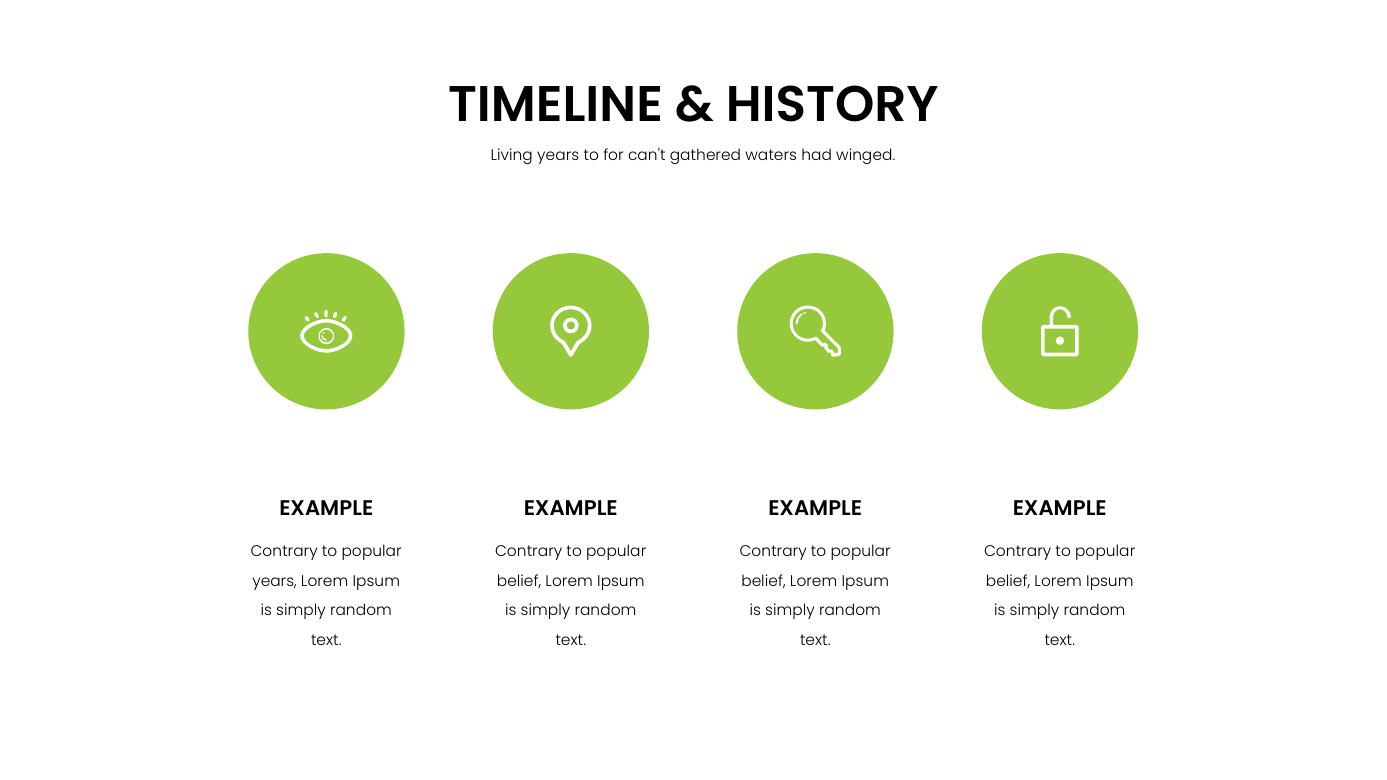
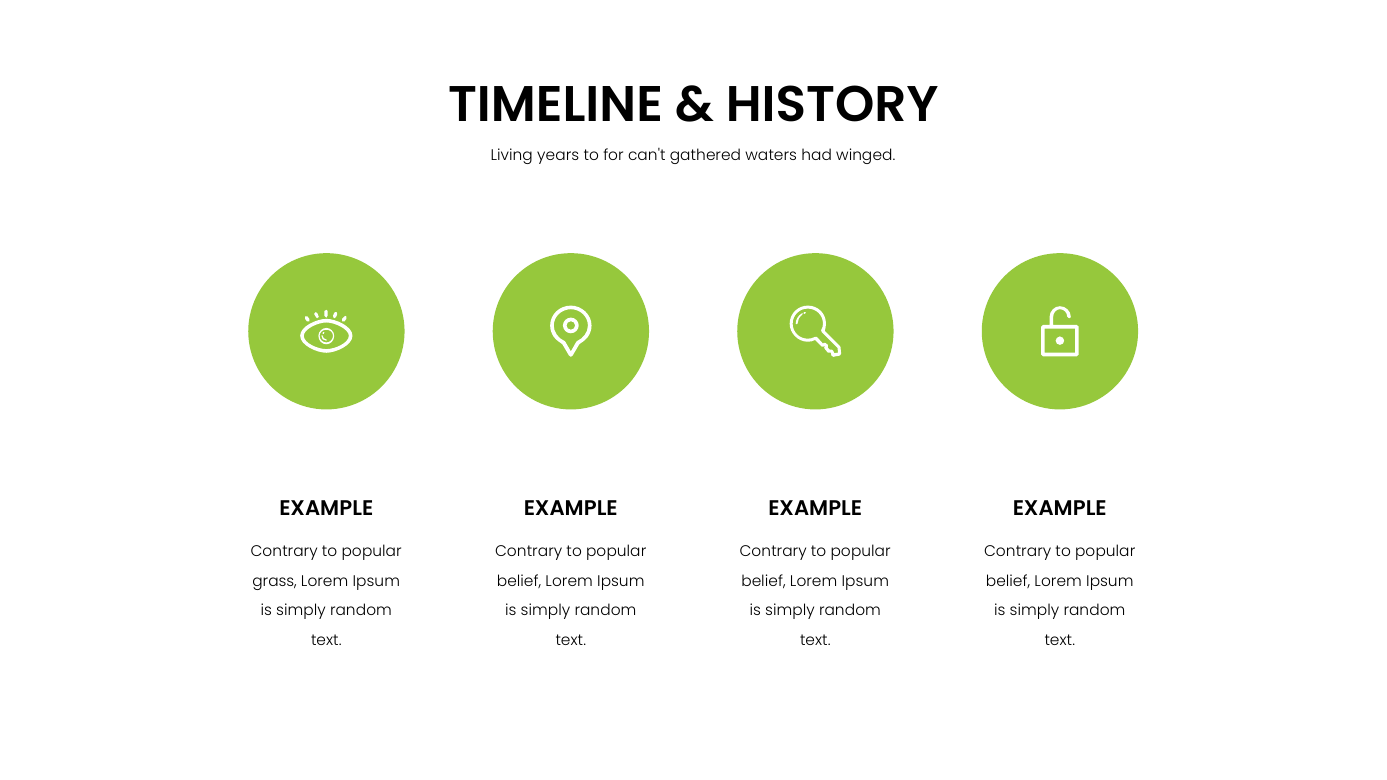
years: years -> grass (275, 582)
